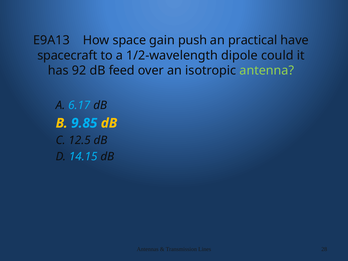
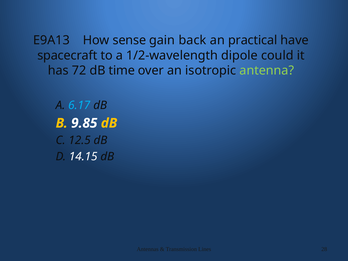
space: space -> sense (129, 40)
push: push -> back (192, 40)
92: 92 -> 72 (79, 70)
feed: feed -> time (122, 70)
9.85 colour: light blue -> white (84, 123)
14.15 colour: light blue -> white (83, 157)
